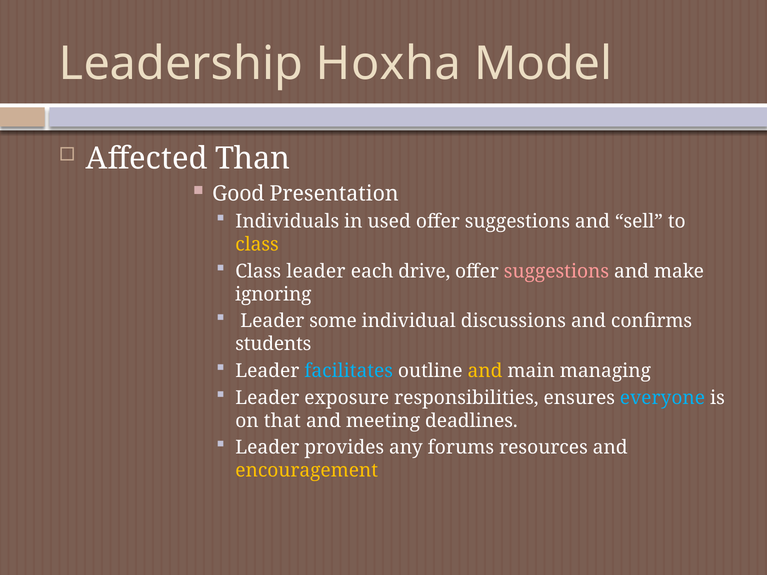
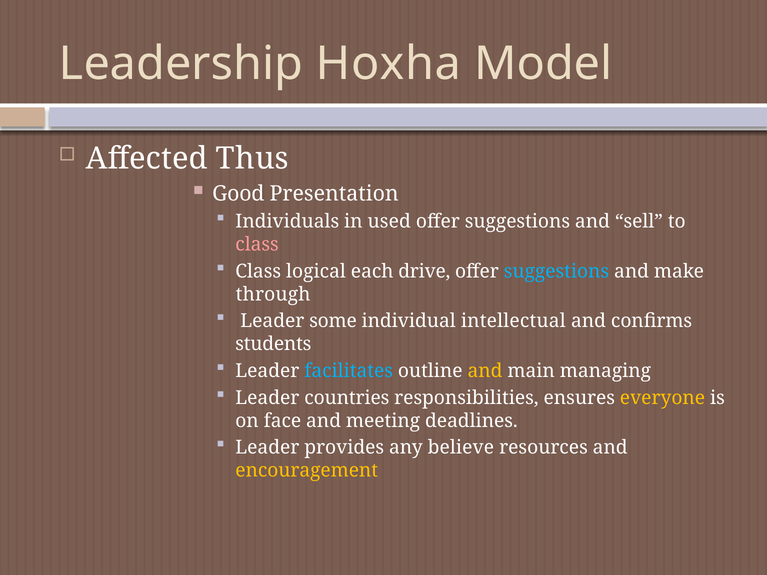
Than: Than -> Thus (252, 159)
class colour: yellow -> pink (257, 245)
Class leader: leader -> logical (316, 271)
suggestions colour: pink -> light blue (556, 271)
ignoring: ignoring -> through (273, 294)
discussions: discussions -> intellectual (513, 321)
exposure: exposure -> countries (347, 398)
everyone colour: light blue -> yellow (662, 398)
that: that -> face (282, 421)
forums: forums -> believe (461, 448)
